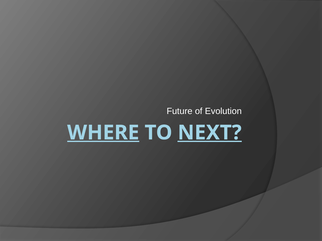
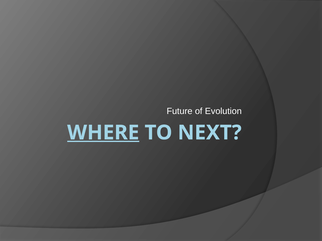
NEXT underline: present -> none (210, 133)
